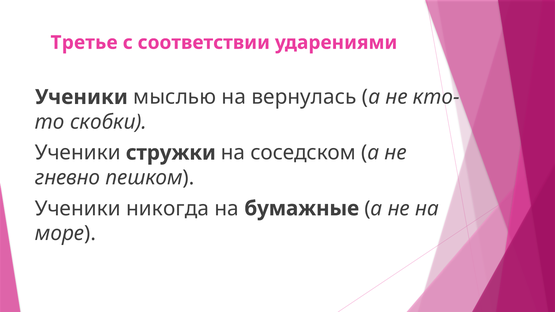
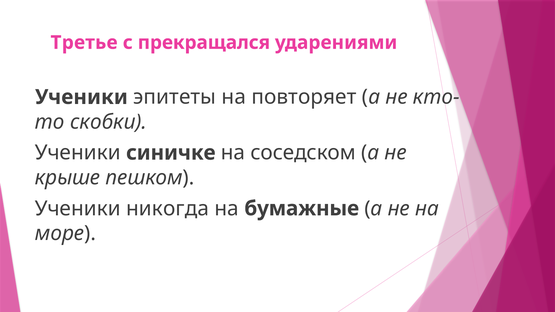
соответствии: соответствии -> прекращался (204, 43)
мыслью: мыслью -> эпитеты (175, 97)
вернулась: вернулась -> повторяет (304, 97)
стружки: стружки -> синичке (171, 153)
гневно: гневно -> крыше (68, 178)
